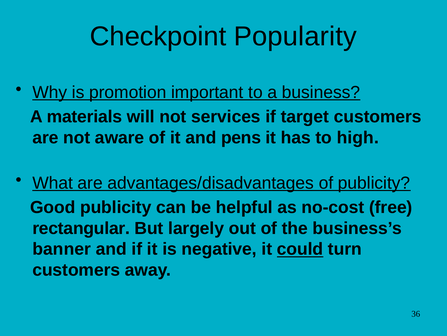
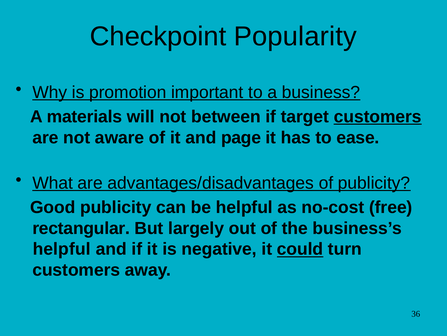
services: services -> between (226, 116)
customers underline: none -> present (378, 116)
pens: pens -> page (241, 137)
high: high -> ease (358, 137)
banner: banner -> helpful (62, 249)
